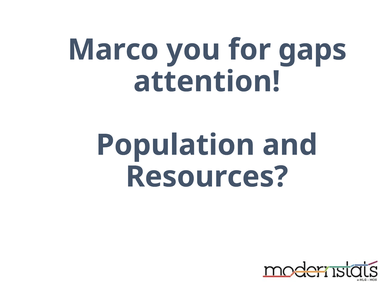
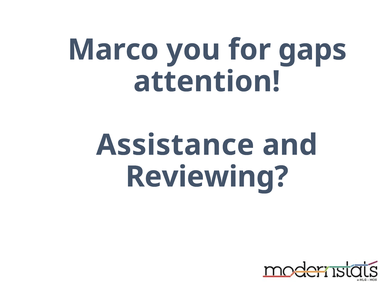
Population: Population -> Assistance (175, 145)
Resources: Resources -> Reviewing (207, 177)
